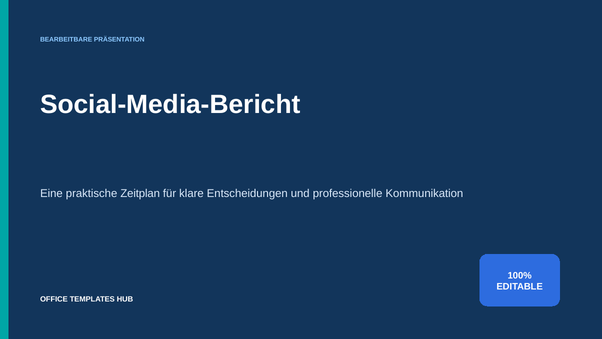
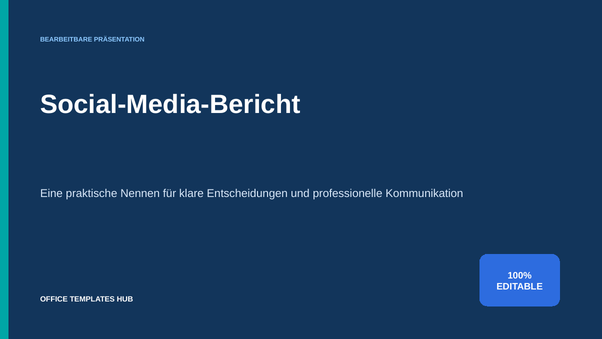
Zeitplan: Zeitplan -> Nennen (140, 193)
